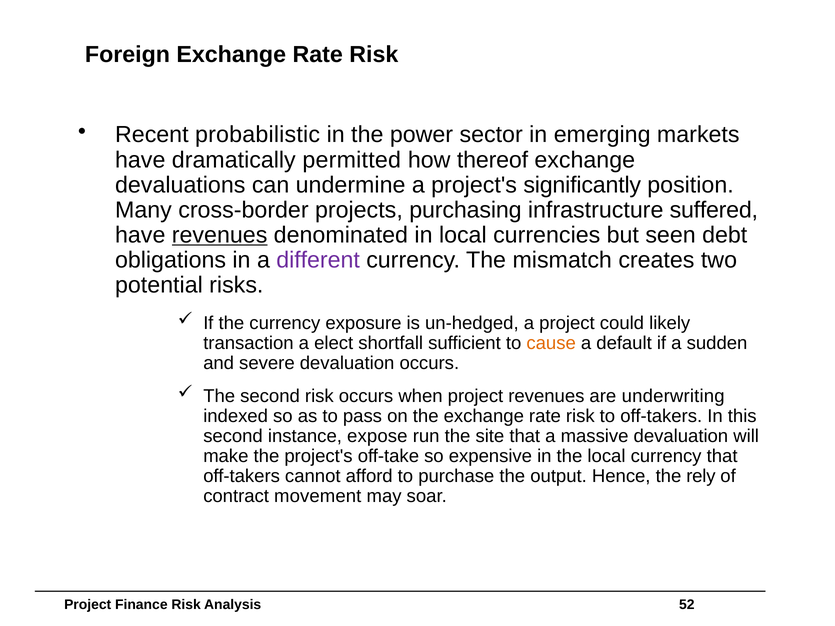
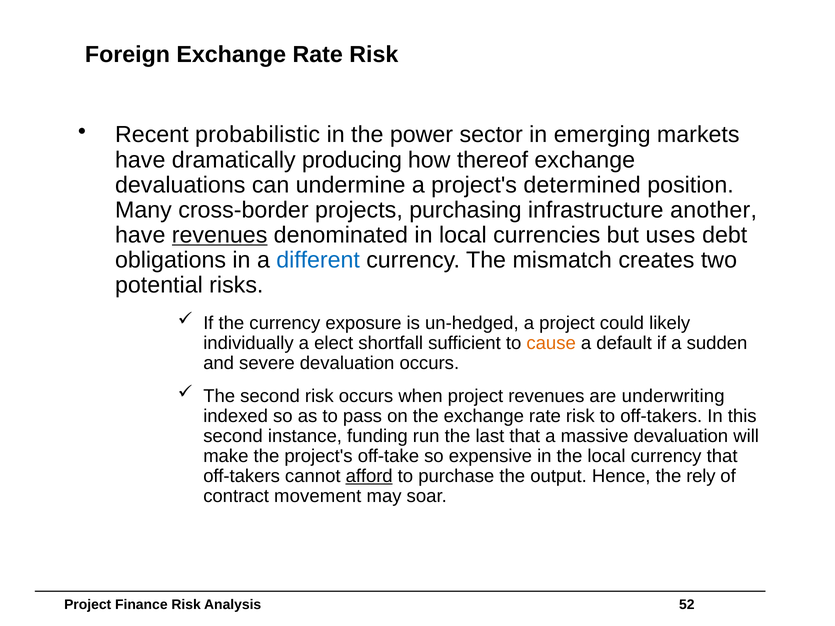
permitted: permitted -> producing (352, 160)
significantly: significantly -> determined (582, 185)
suffered: suffered -> another (714, 210)
seen: seen -> uses (670, 235)
different colour: purple -> blue (318, 260)
transaction: transaction -> individually (248, 343)
expose: expose -> funding (377, 436)
site: site -> last (490, 436)
afford underline: none -> present (369, 476)
